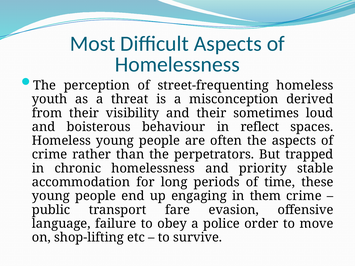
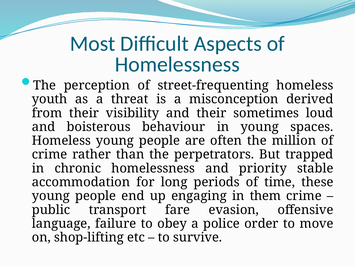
in reflect: reflect -> young (260, 127)
the aspects: aspects -> million (294, 141)
